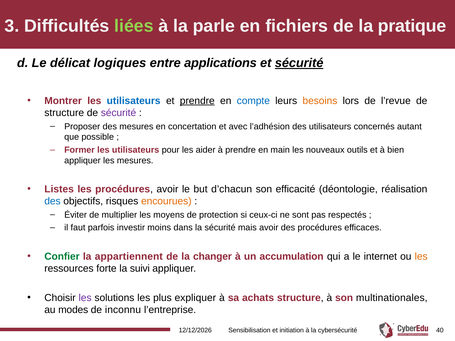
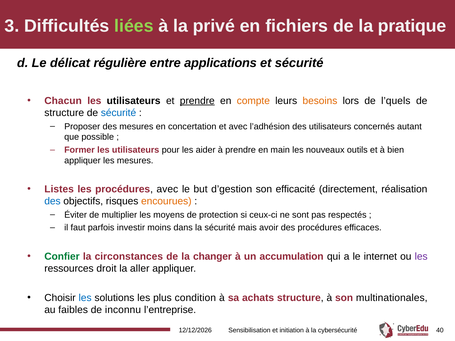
parle: parle -> privé (214, 26)
logiques: logiques -> régulière (120, 63)
sécurité underline: present -> none (299, 63)
Montrer: Montrer -> Chacun (63, 101)
utilisateurs colour: blue -> black (134, 101)
compte colour: blue -> orange (253, 101)
l’revue: l’revue -> l’quels (396, 101)
sécurité colour: purple -> blue (119, 113)
procédures avoir: avoir -> avec (167, 189)
d’chacun: d’chacun -> d’gestion (232, 189)
déontologie: déontologie -> directement (348, 189)
appartiennent: appartiennent -> circonstances (129, 257)
les colour: orange -> purple (421, 257)
forte: forte -> droit (106, 269)
suivi: suivi -> aller (140, 269)
les colour: purple -> blue (85, 298)
expliquer: expliquer -> condition (195, 298)
modes: modes -> faibles (73, 310)
